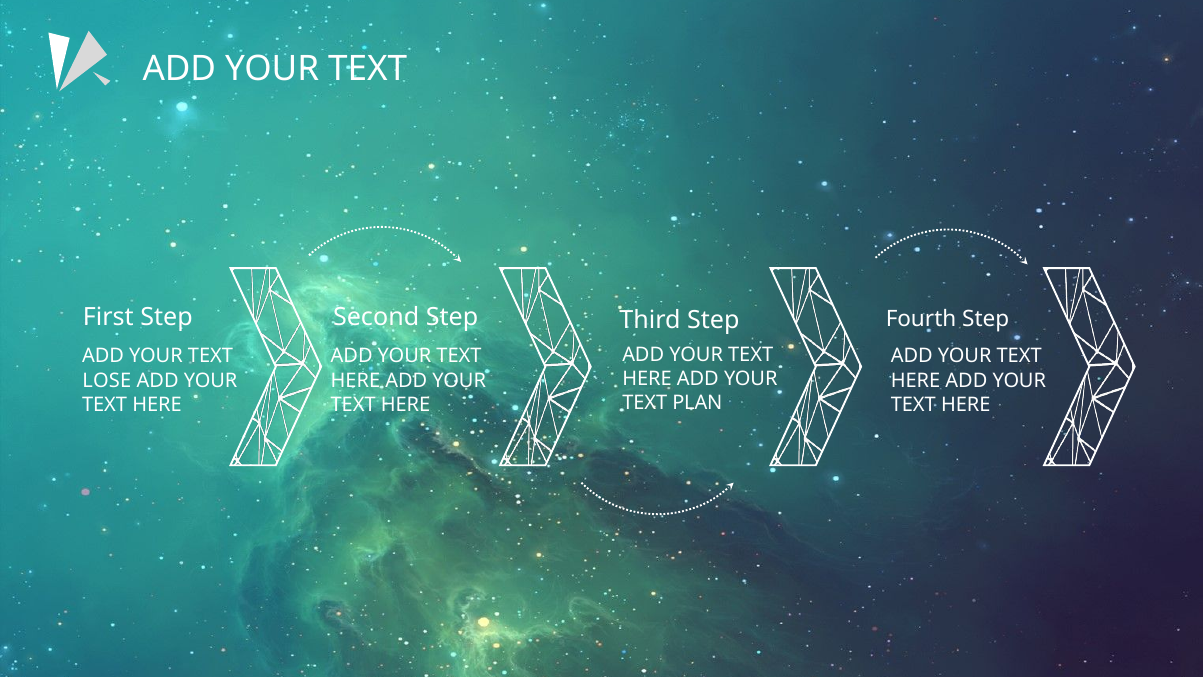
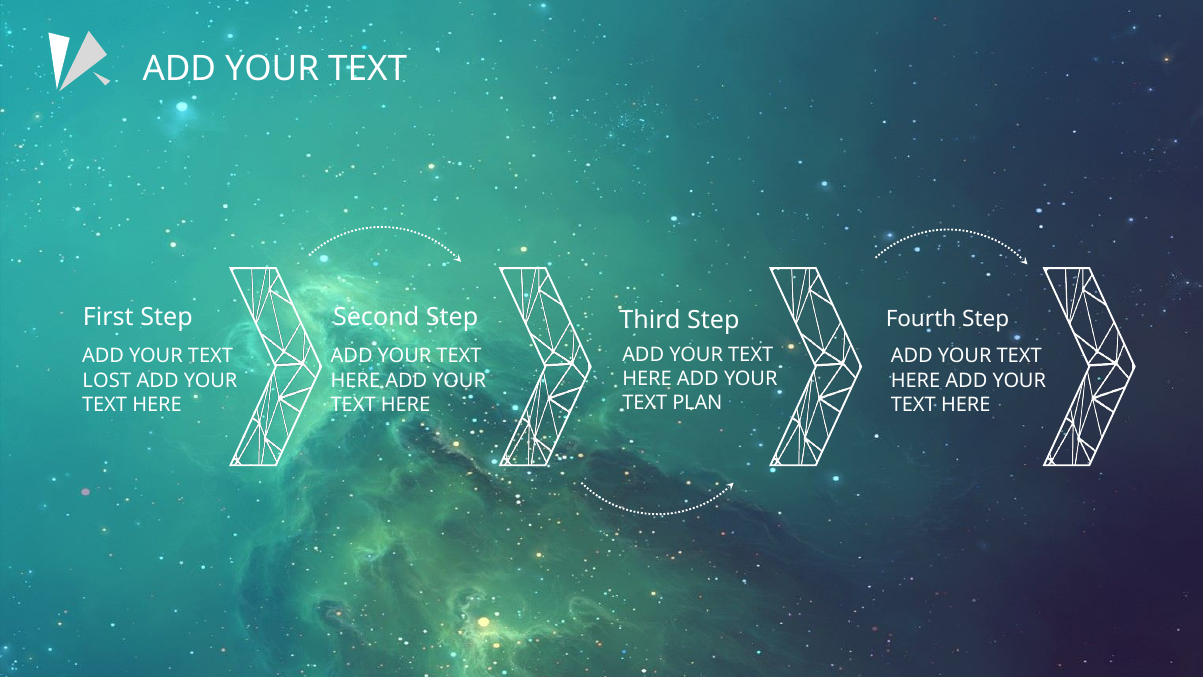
LOSE: LOSE -> LOST (107, 380)
